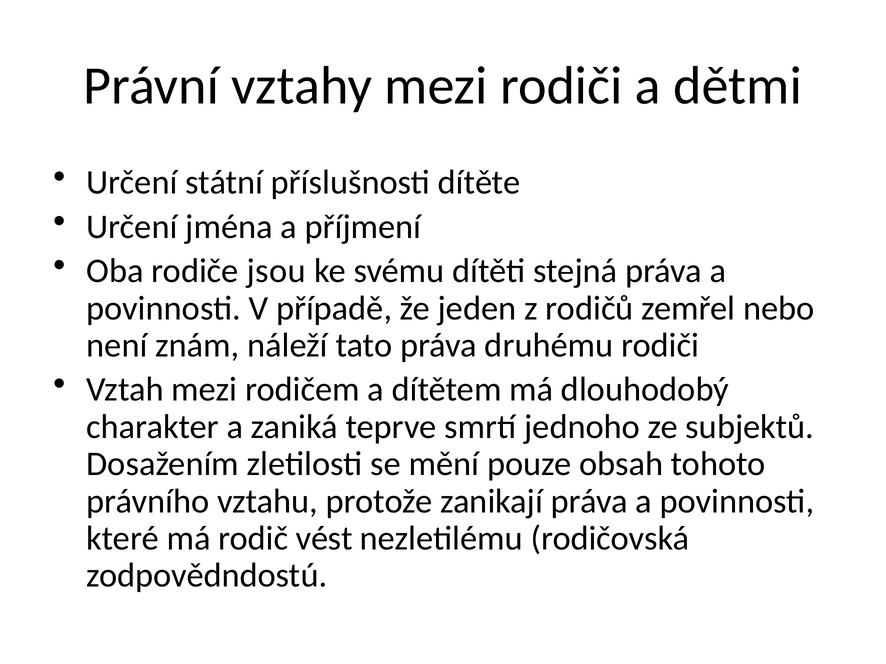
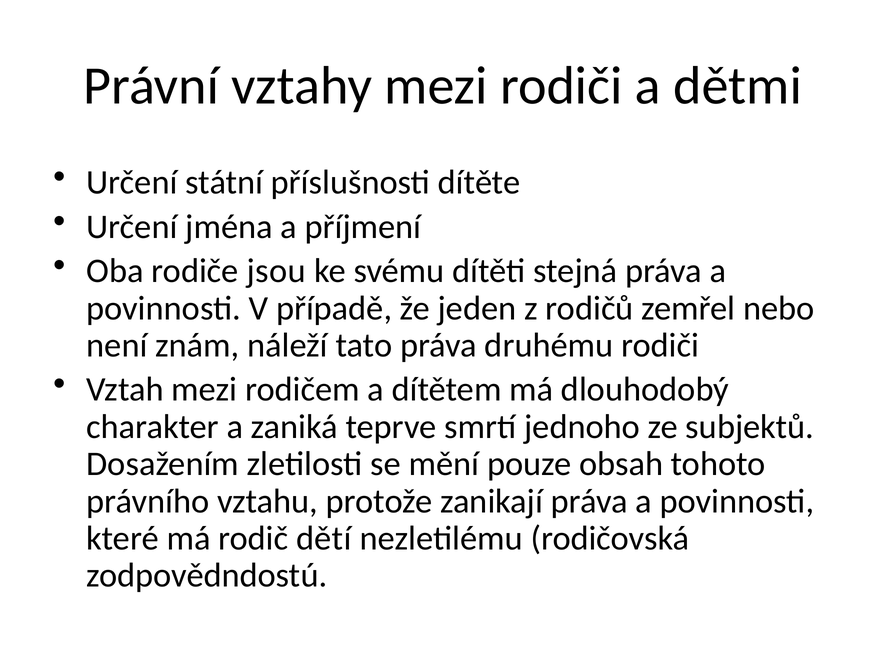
vést: vést -> dětí (324, 539)
